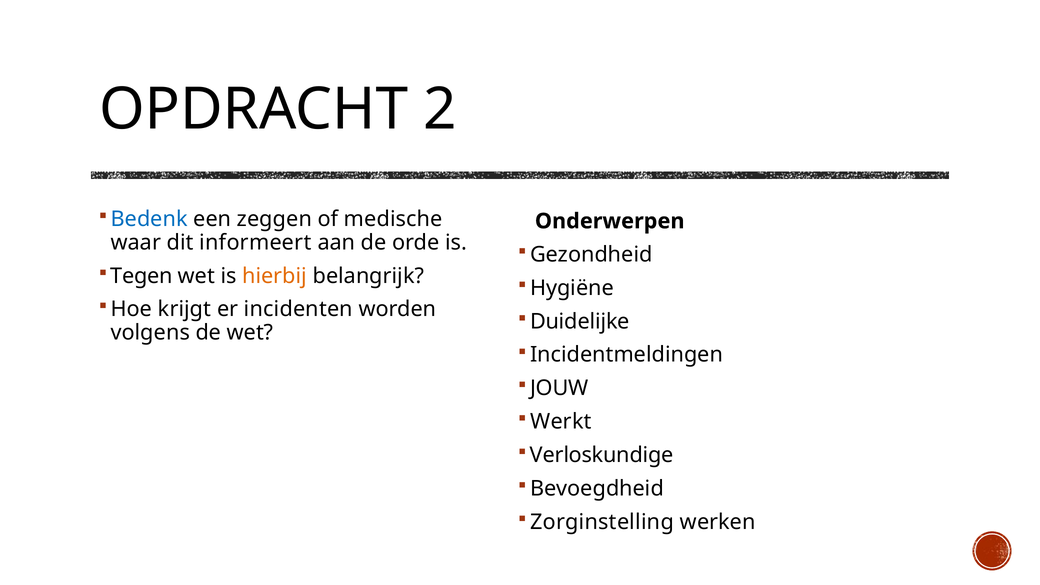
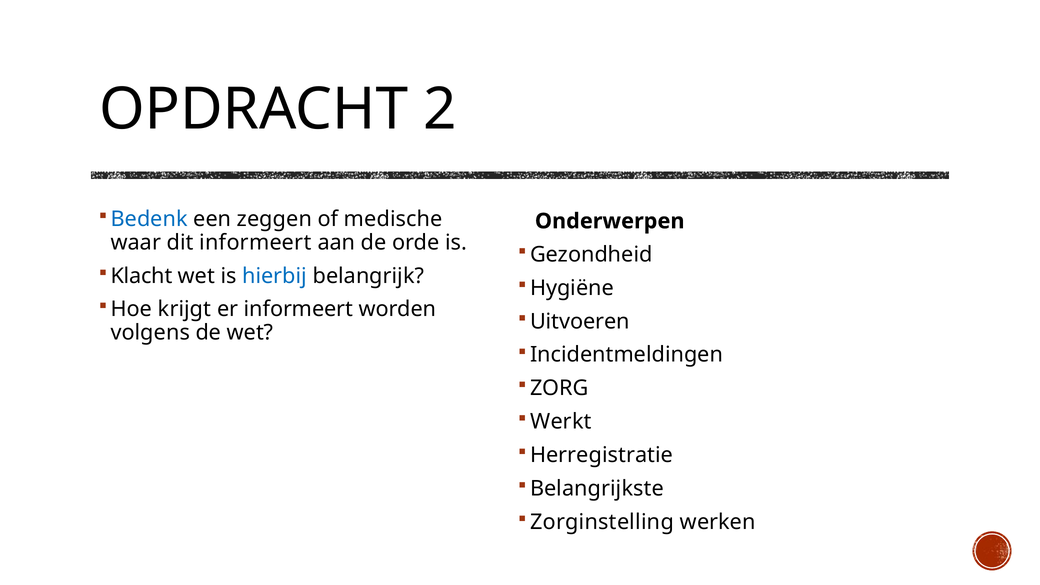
Tegen: Tegen -> Klacht (142, 276)
hierbij colour: orange -> blue (275, 276)
er incidenten: incidenten -> informeert (299, 309)
Duidelijke: Duidelijke -> Uitvoeren (580, 321)
JOUW: JOUW -> ZORG (559, 388)
Verloskundige: Verloskundige -> Herregistratie (602, 455)
Bevoegdheid: Bevoegdheid -> Belangrijkste (597, 488)
